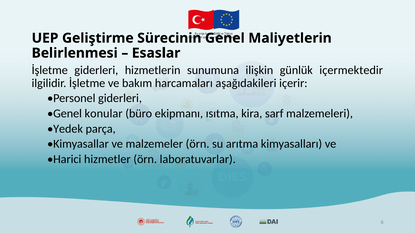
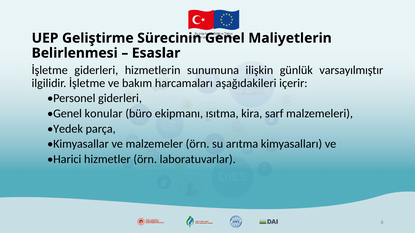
içermektedir: içermektedir -> varsayılmıştır (351, 70)
